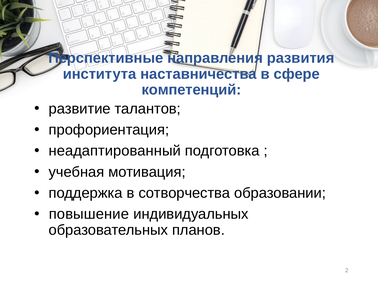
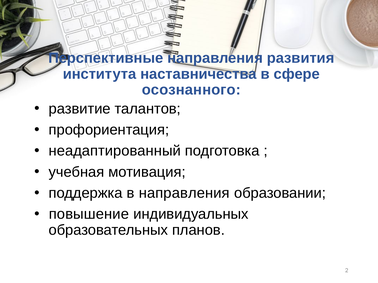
компетенций: компетенций -> осознанного (191, 90)
в сотворчества: сотворчества -> направления (184, 193)
